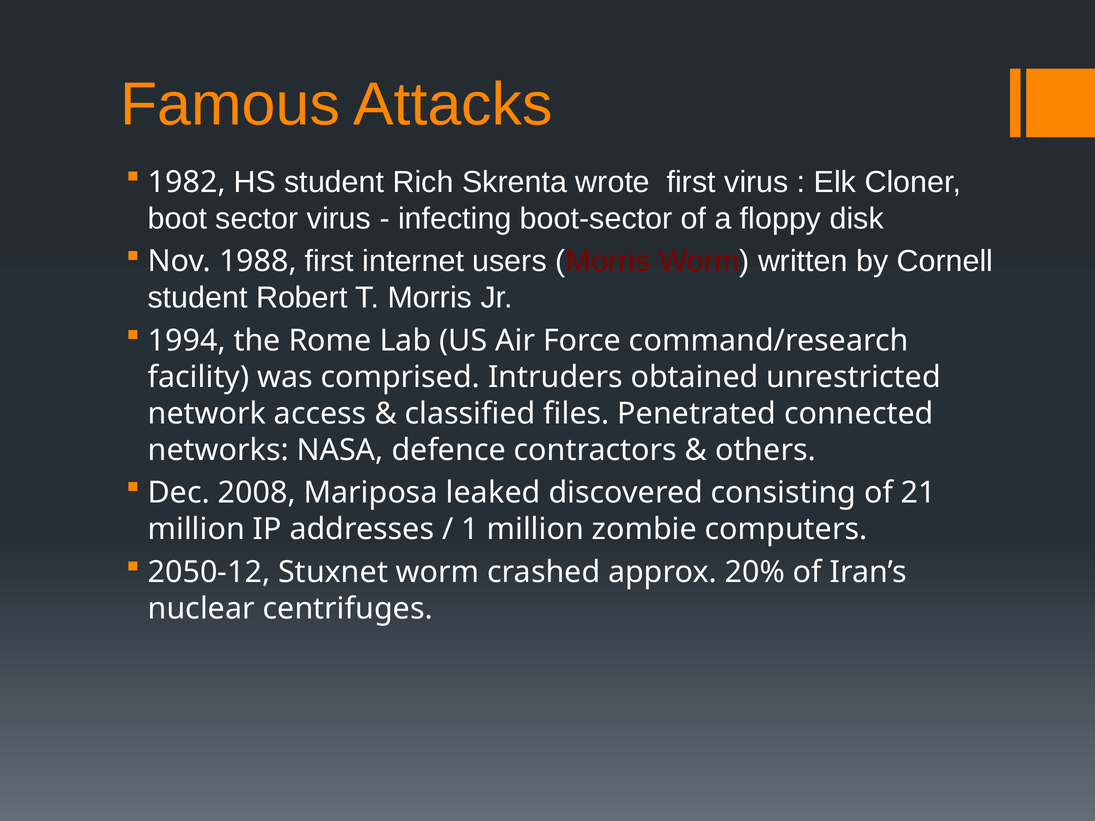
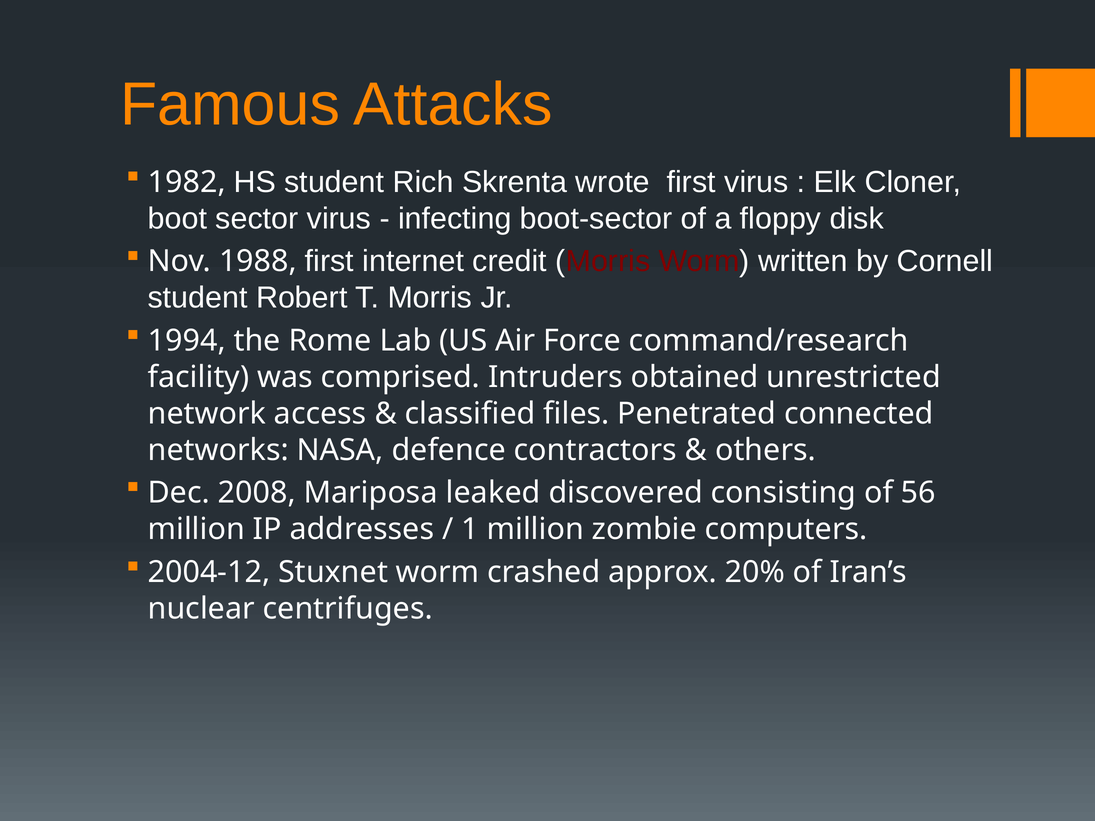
users: users -> credit (510, 261)
21: 21 -> 56 (918, 493)
2050-12: 2050-12 -> 2004-12 (209, 572)
